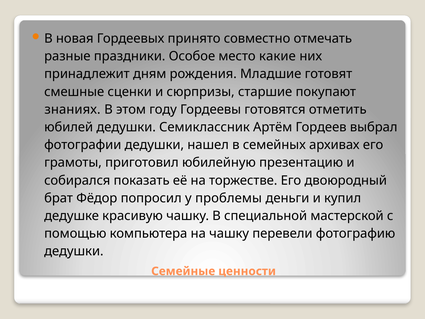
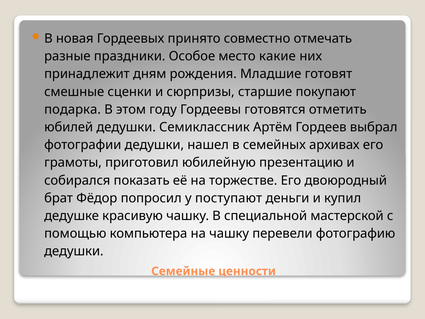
знаниях: знаниях -> подарка (73, 109)
проблемы: проблемы -> поступают (229, 198)
